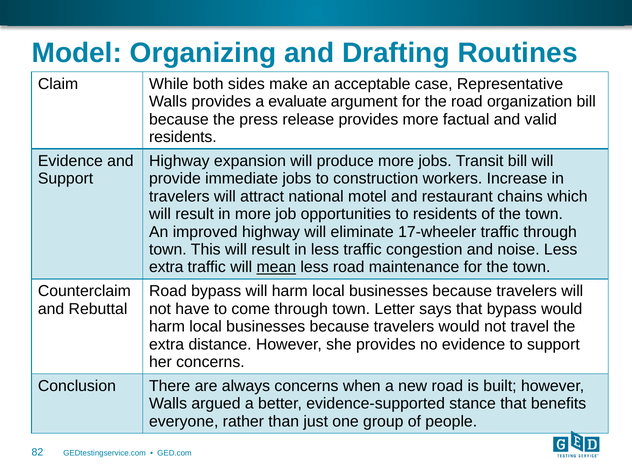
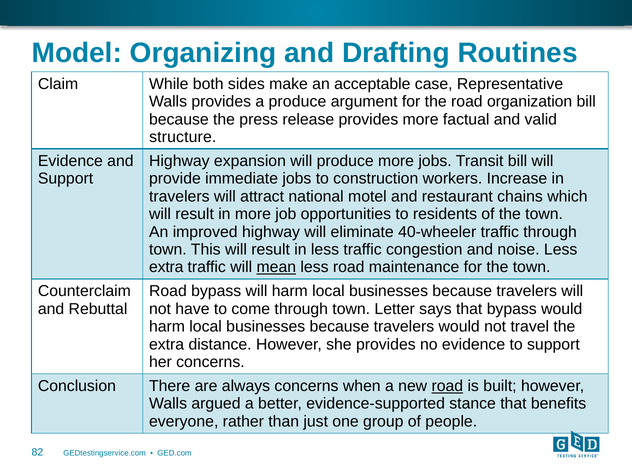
a evaluate: evaluate -> produce (297, 102)
residents: residents -> structure (183, 137)
17-wheeler: 17-wheeler -> 40-wheeler (437, 232)
road underline: none -> present (447, 386)
